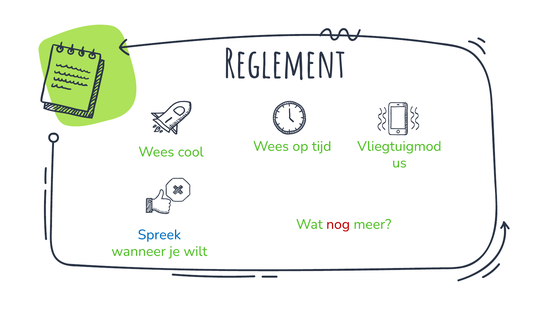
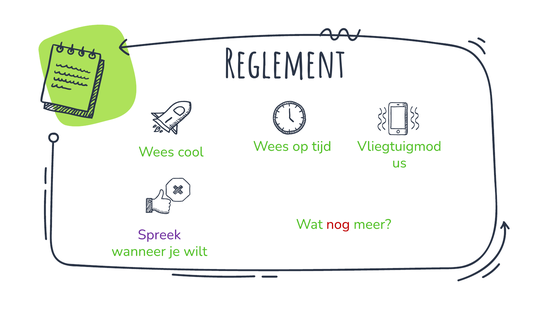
Spreek colour: blue -> purple (159, 235)
